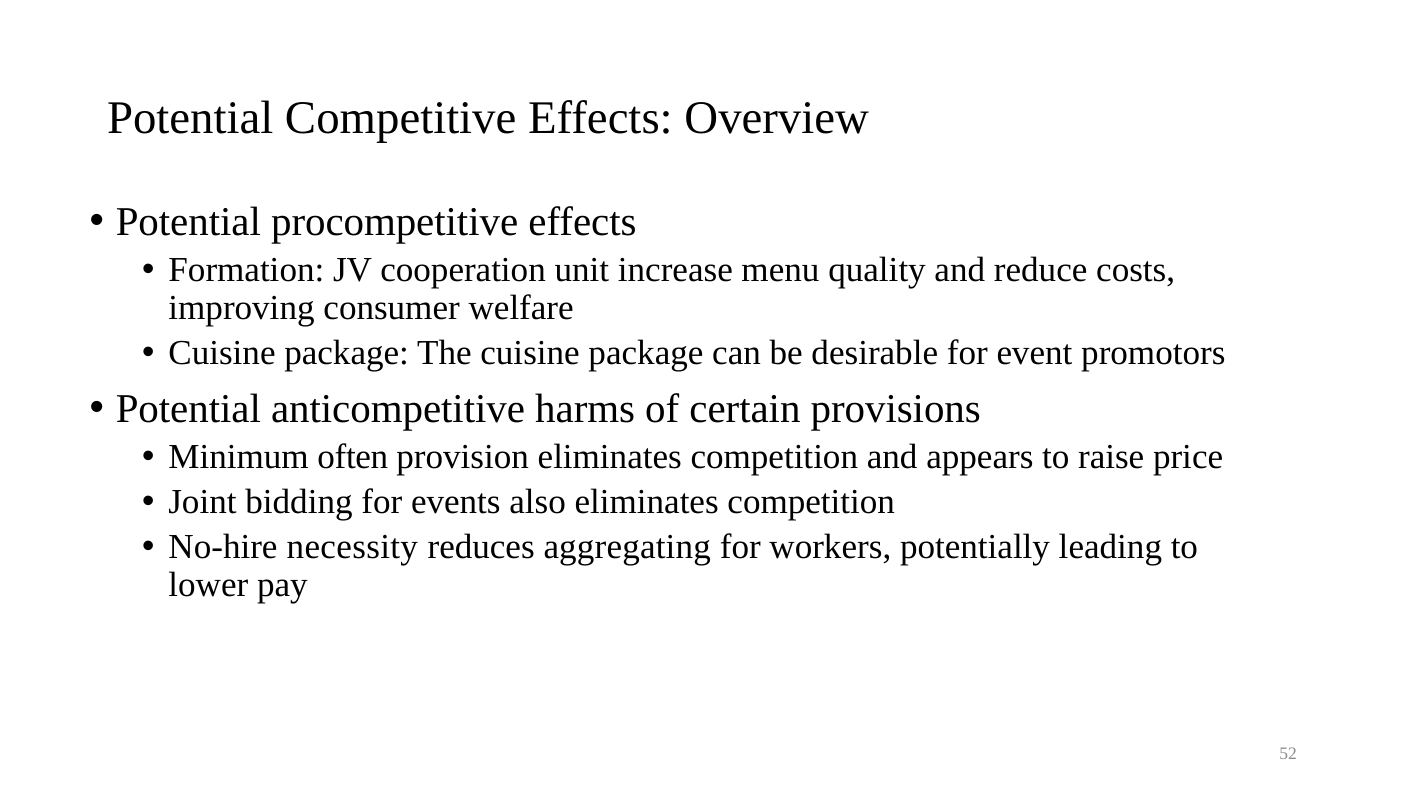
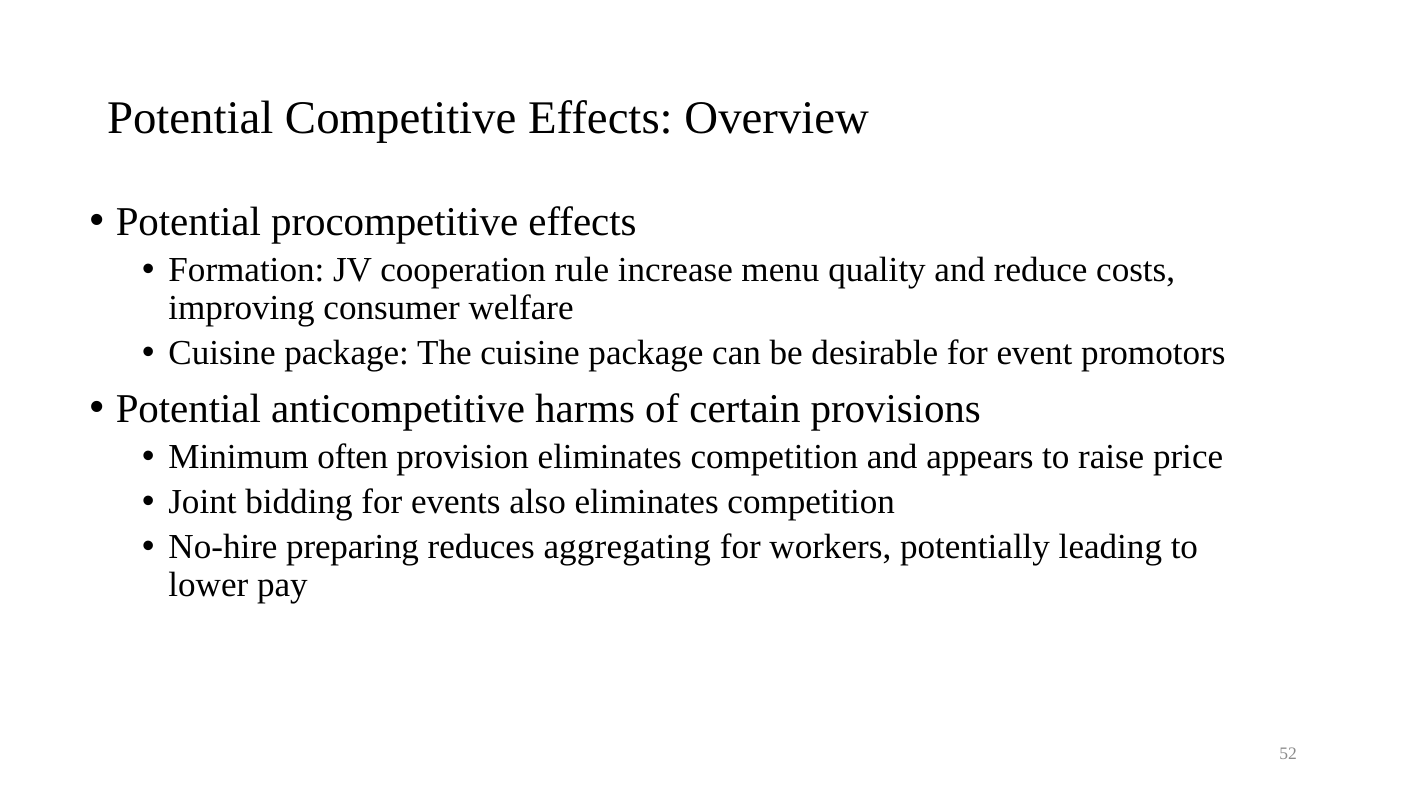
unit: unit -> rule (582, 270)
necessity: necessity -> preparing (353, 548)
